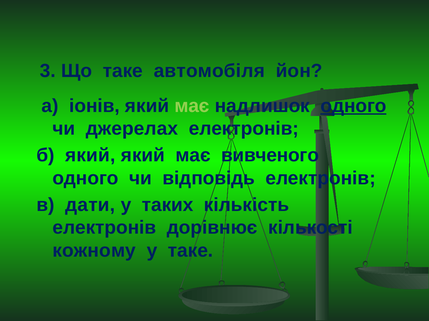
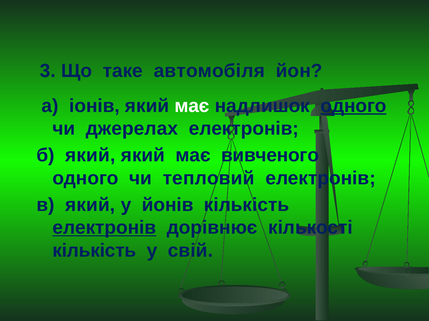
має colour: light green -> white (192, 106)
відповідь: відповідь -> тепловий (209, 179)
в дати: дати -> який (90, 205)
таких: таких -> йонів (168, 205)
електронів underline: none -> present (104, 228)
кожному: кожному -> кількість (94, 251)
у таке: таке -> свій (190, 251)
